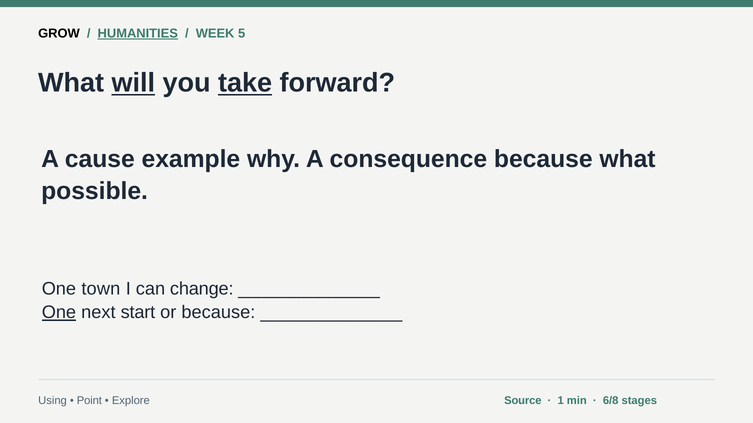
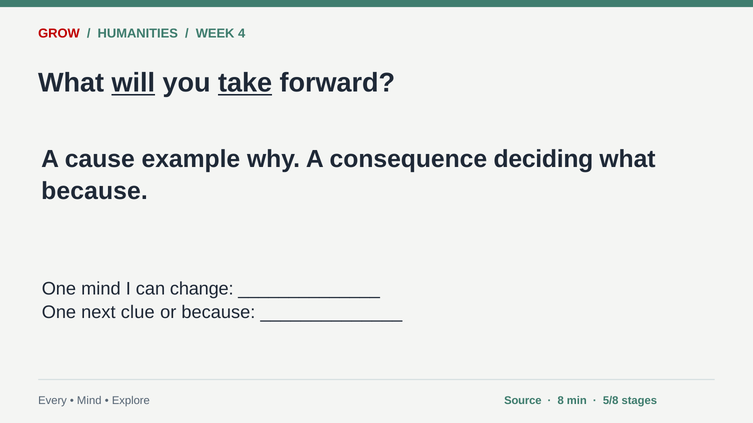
GROW colour: black -> red (59, 33)
HUMANITIES underline: present -> none (138, 33)
5: 5 -> 4 (242, 33)
consequence because: because -> deciding (543, 159)
possible: possible -> because (94, 191)
One town: town -> mind (101, 289)
One underline: present -> none (59, 313)
start: start -> clue (138, 313)
Using: Using -> Every (53, 401)
Point: Point -> Mind (89, 401)
1: 1 -> 8 (561, 401)
6/8: 6/8 -> 5/8 (611, 401)
